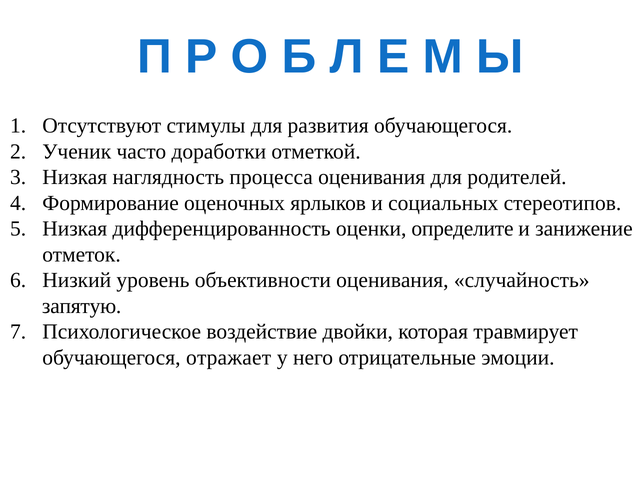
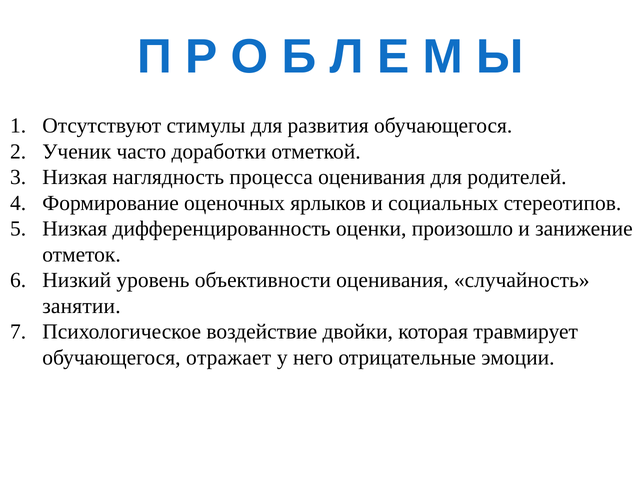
определите: определите -> произошло (462, 229)
запятую: запятую -> занятии (81, 306)
